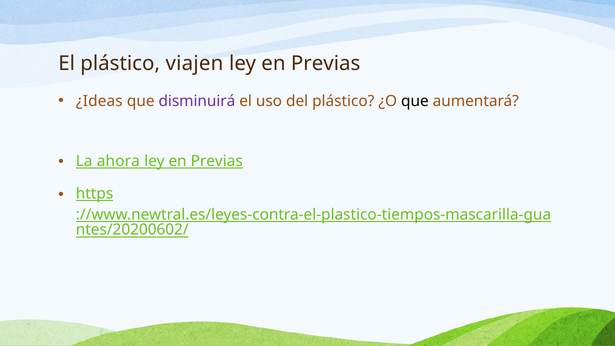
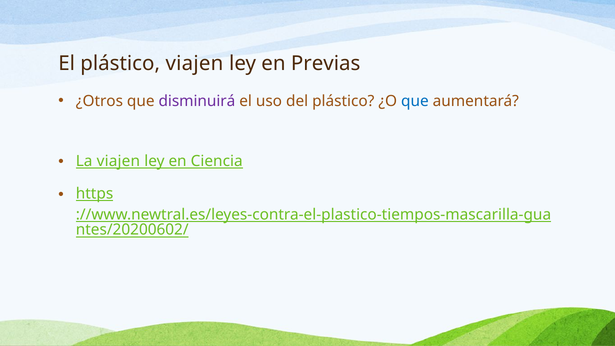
¿Ideas: ¿Ideas -> ¿Otros (99, 101)
que colour: black -> blue (415, 101)
La ahora: ahora -> viajen (118, 161)
Previas: Previas -> Ciencia (217, 161)
